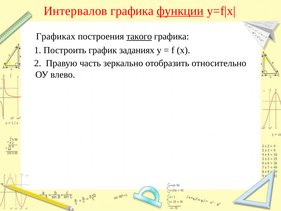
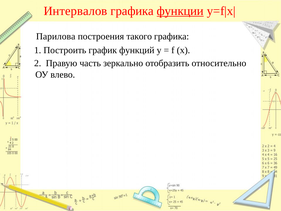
Графиках: Графиках -> Парилова (56, 36)
такого underline: present -> none (139, 36)
заданиях: заданиях -> функций (137, 50)
